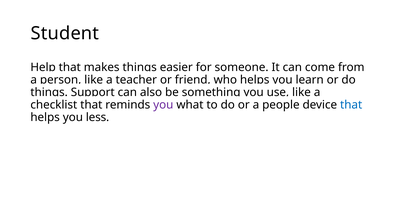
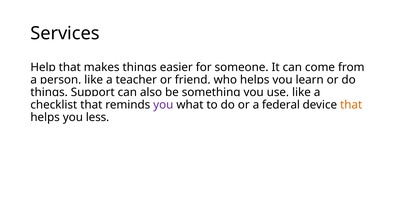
Student: Student -> Services (65, 34)
people: people -> federal (281, 105)
that colour: blue -> orange (351, 105)
